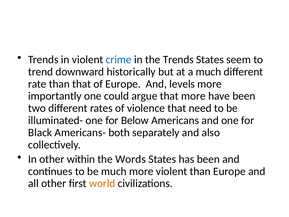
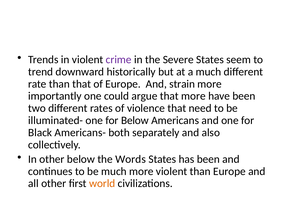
crime colour: blue -> purple (119, 60)
the Trends: Trends -> Severe (178, 60)
levels: levels -> strain (182, 84)
other within: within -> below (81, 159)
